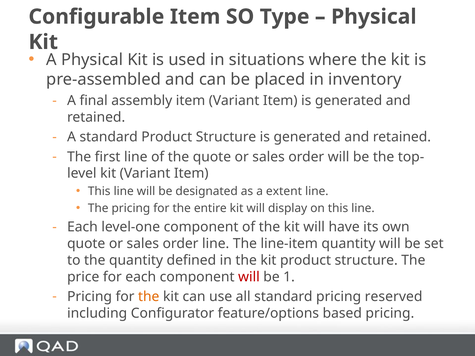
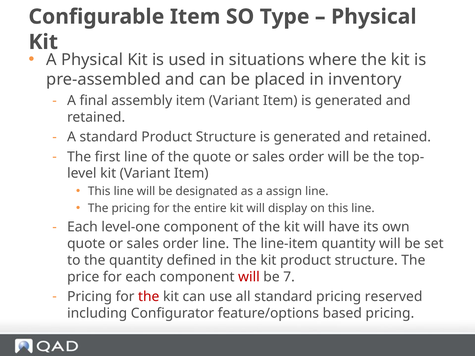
extent: extent -> assign (284, 191)
1: 1 -> 7 (289, 277)
the colour: orange -> red (149, 297)
